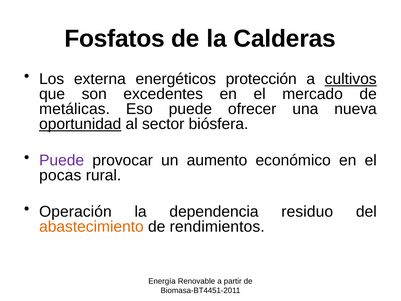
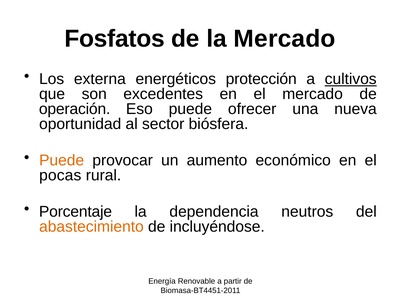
la Calderas: Calderas -> Mercado (285, 39)
metálicas: metálicas -> operación (75, 109)
oportunidad underline: present -> none (80, 124)
Puede colour: purple -> orange (62, 160)
Operación: Operación -> Porcentaje (76, 211)
residuo: residuo -> neutros (307, 211)
rendimientos: rendimientos -> incluyéndose (217, 226)
